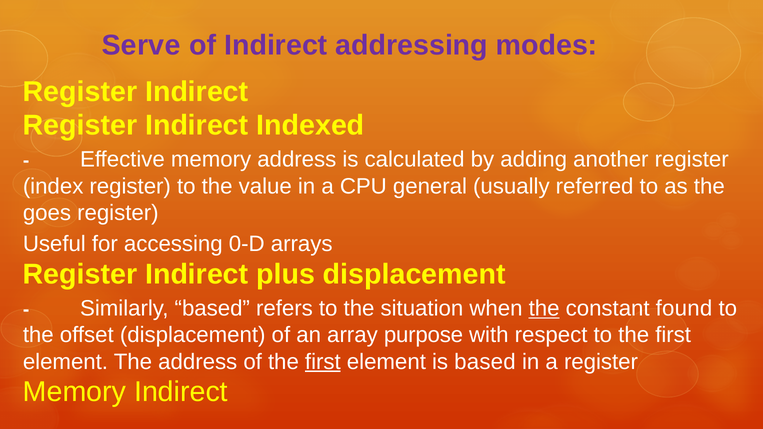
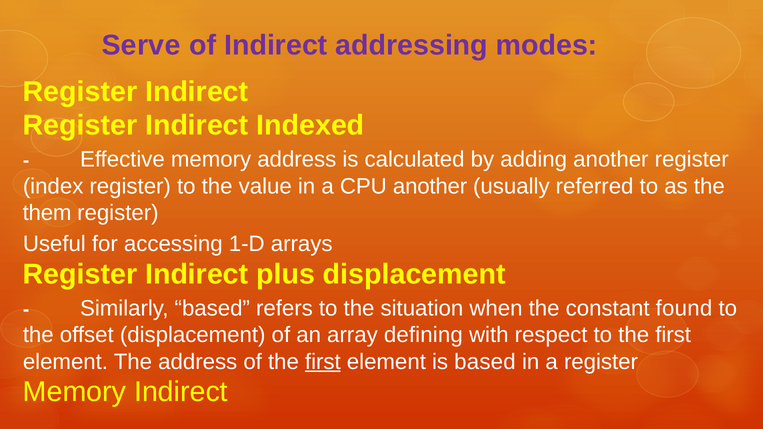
CPU general: general -> another (430, 186)
goes: goes -> them (47, 213)
0-D: 0-D -> 1-D (247, 244)
the underline: present -> none (544, 309)
purpose: purpose -> defining (423, 335)
